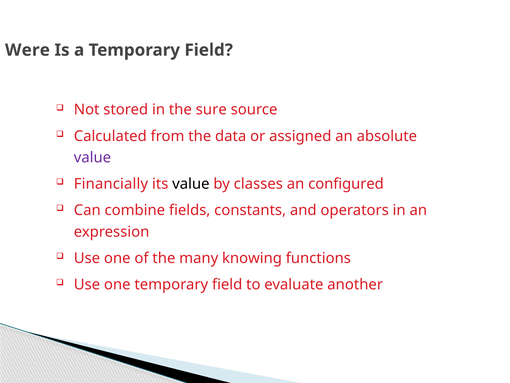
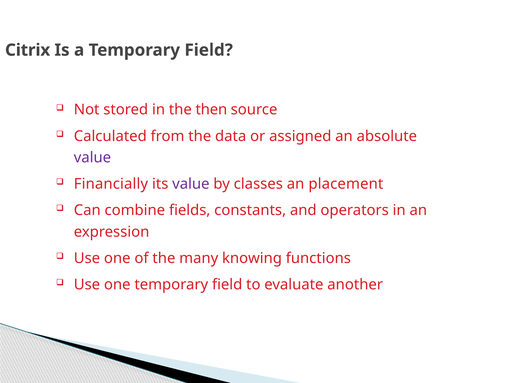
Were: Were -> Citrix (28, 50)
sure: sure -> then (211, 110)
value colour: black -> purple (191, 184)
configured: configured -> placement (346, 184)
